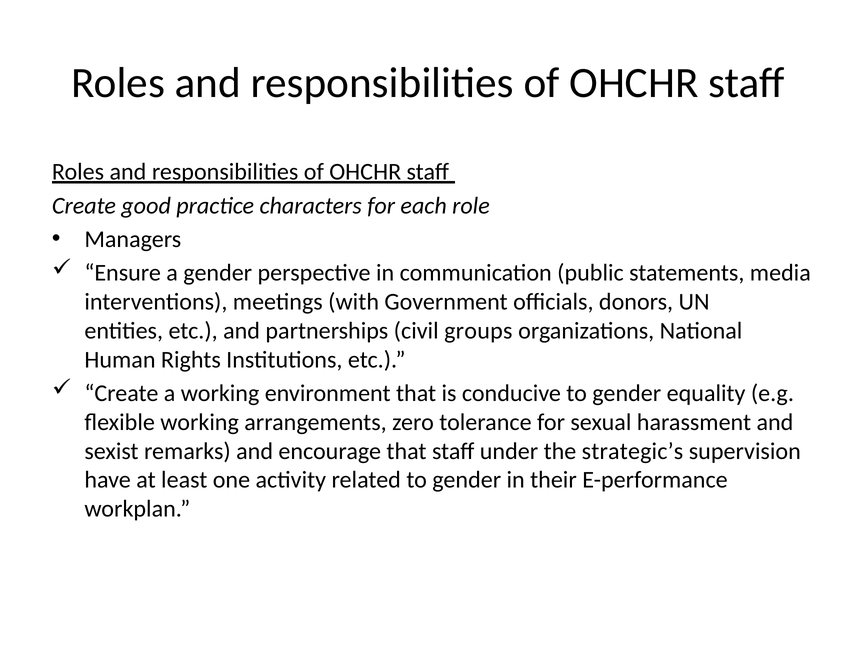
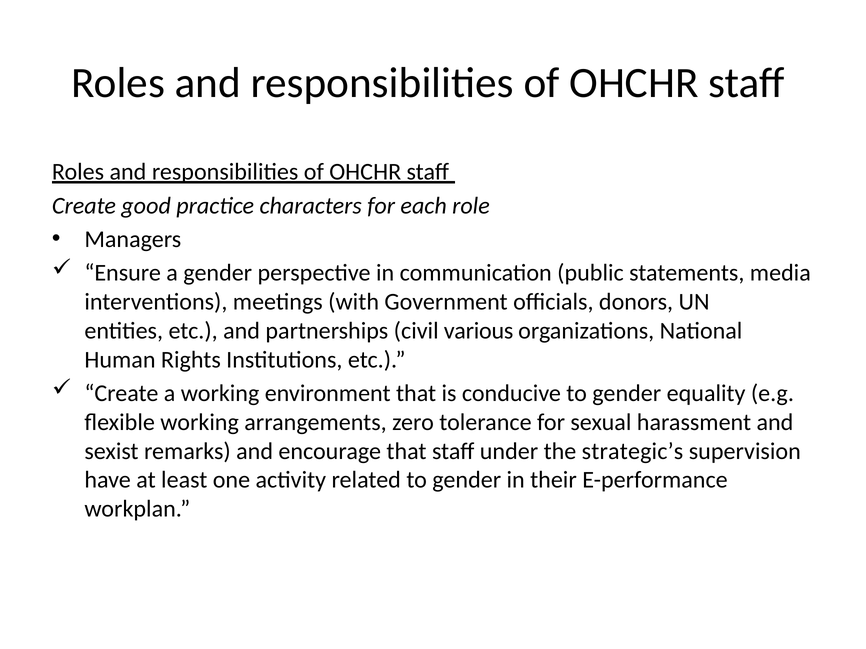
groups: groups -> various (479, 331)
